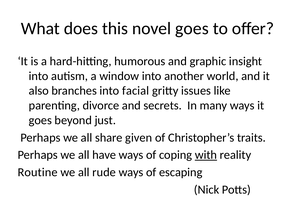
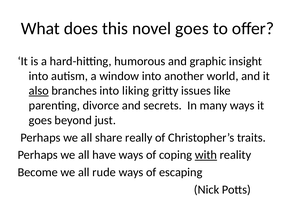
also underline: none -> present (39, 91)
facial: facial -> liking (136, 91)
given: given -> really (139, 138)
Routine: Routine -> Become (38, 172)
